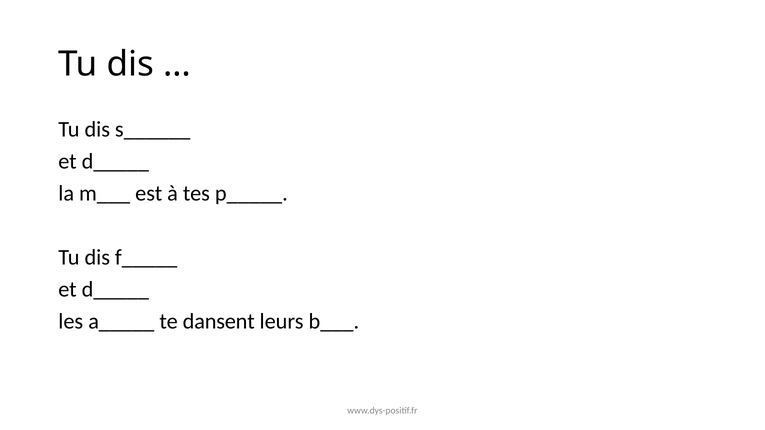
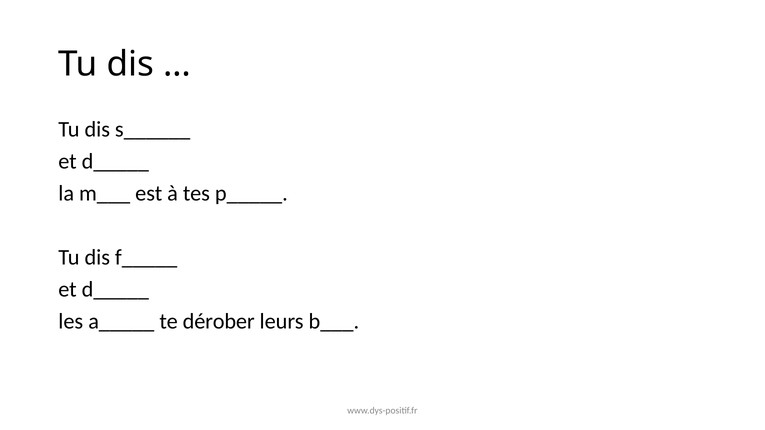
dansent: dansent -> dérober (219, 322)
